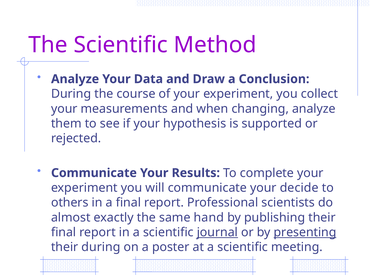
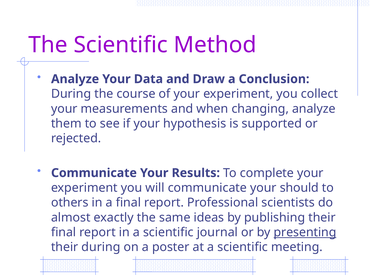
decide: decide -> should (299, 187)
hand: hand -> ideas (209, 217)
journal underline: present -> none (217, 232)
